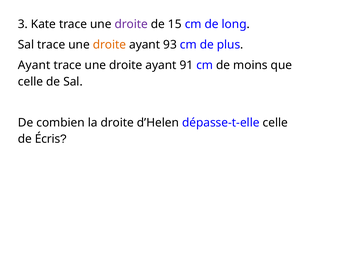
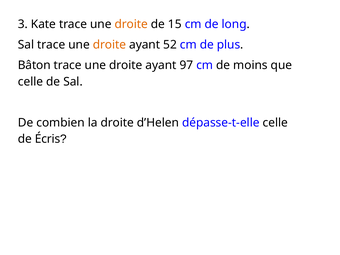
droite colour: purple -> orange (131, 24)
93: 93 -> 52 (170, 45)
Ayant: Ayant -> Bâton (34, 65)
91: 91 -> 97 (186, 65)
